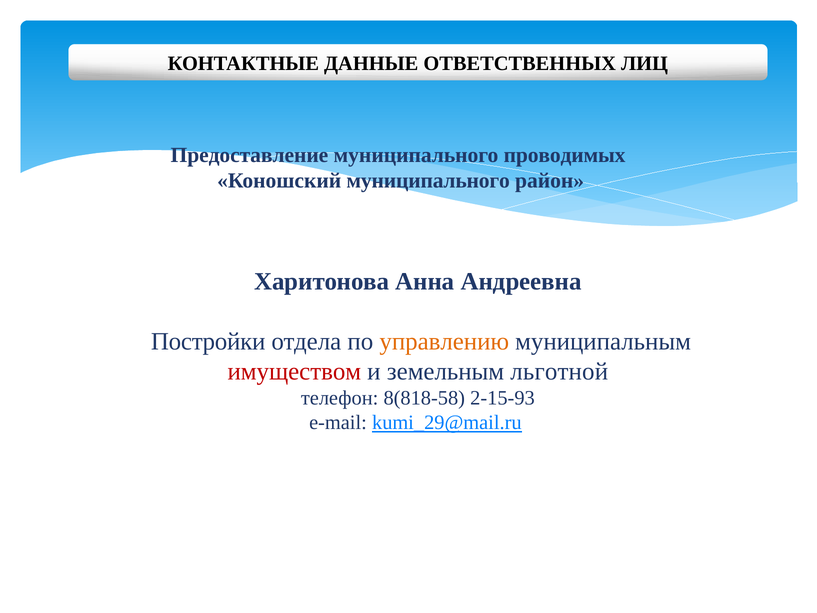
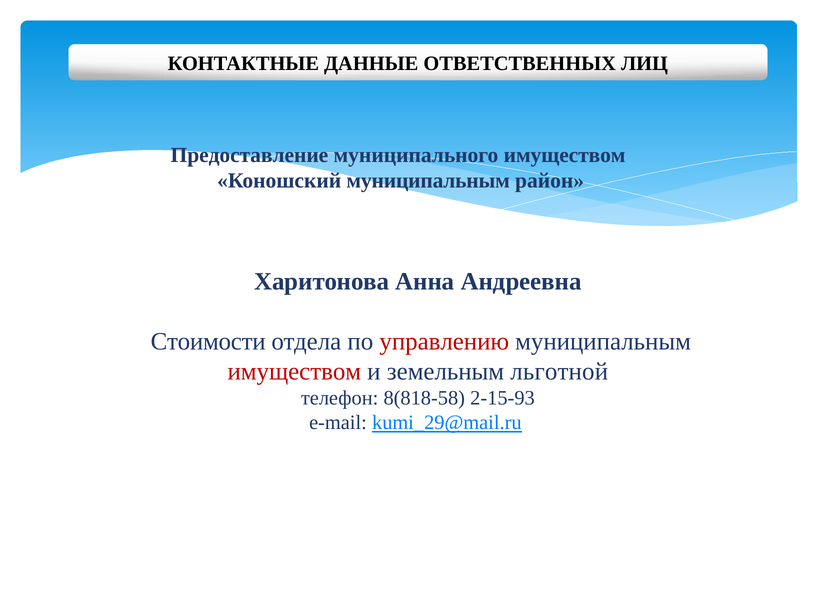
муниципального проводимых: проводимых -> имуществом (565, 155)
Коношский муниципального: муниципального -> муниципальным (428, 181)
Постройки: Постройки -> Стоимости (208, 341)
управлению colour: orange -> red (444, 341)
